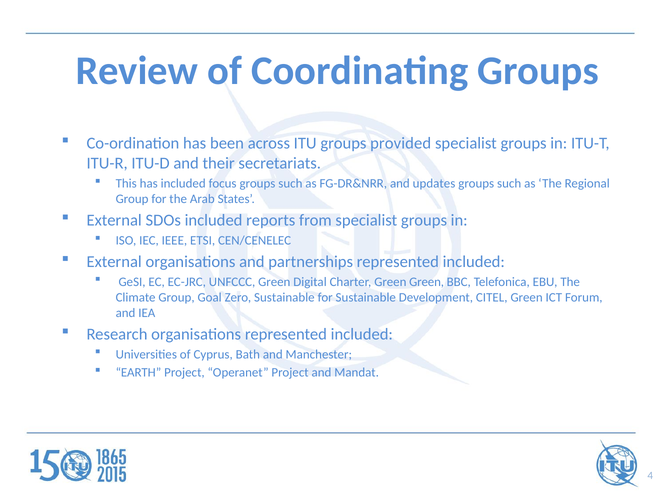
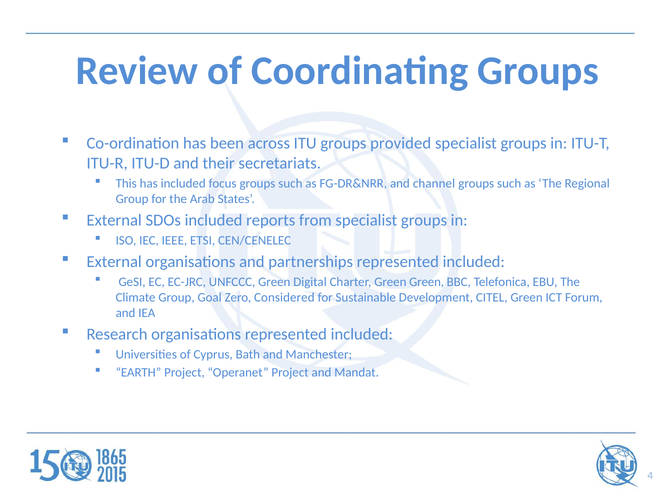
updates: updates -> channel (434, 183)
Zero Sustainable: Sustainable -> Considered (284, 297)
